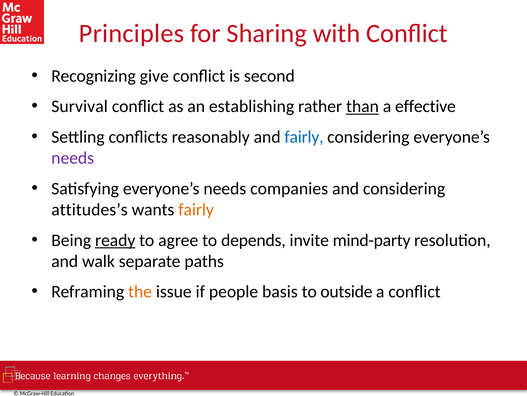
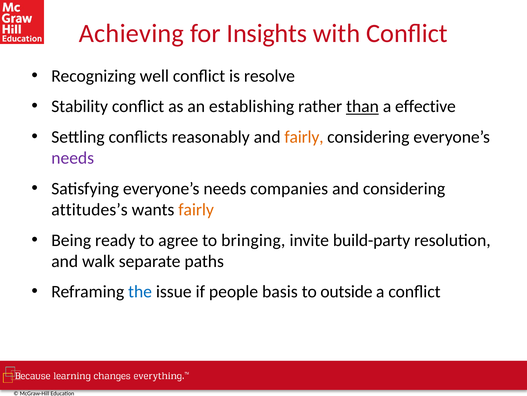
Principles: Principles -> Achieving (131, 33)
Sharing: Sharing -> Insights (267, 33)
give: give -> well (154, 76)
second: second -> resolve (269, 76)
Survival: Survival -> Stability (80, 106)
fairly colour: blue -> orange (304, 137)
ready underline: present -> none (115, 240)
depends: depends -> bringing (253, 240)
mind-party: mind-party -> build-party (372, 240)
the colour: orange -> blue (140, 291)
